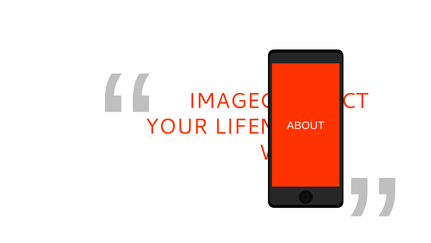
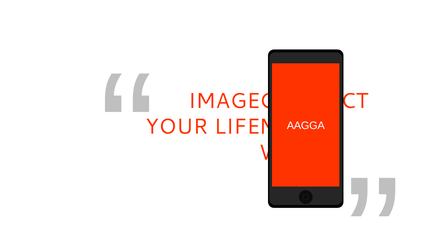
ABOUT: ABOUT -> AAGGA (306, 125)
